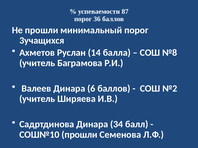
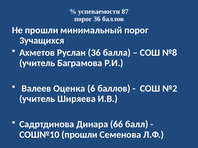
Руслан 14: 14 -> 36 (94, 53)
Валеев Динара: Динара -> Оценка (69, 89)
34: 34 -> 66 (117, 125)
